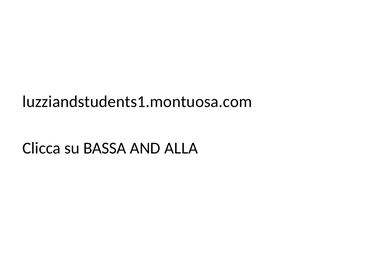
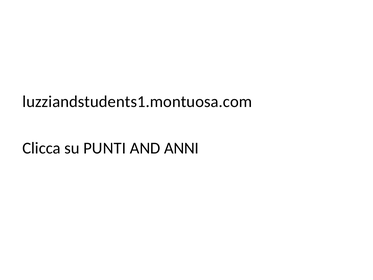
BASSA: BASSA -> PUNTI (105, 148)
ALLA: ALLA -> ANNI (181, 148)
